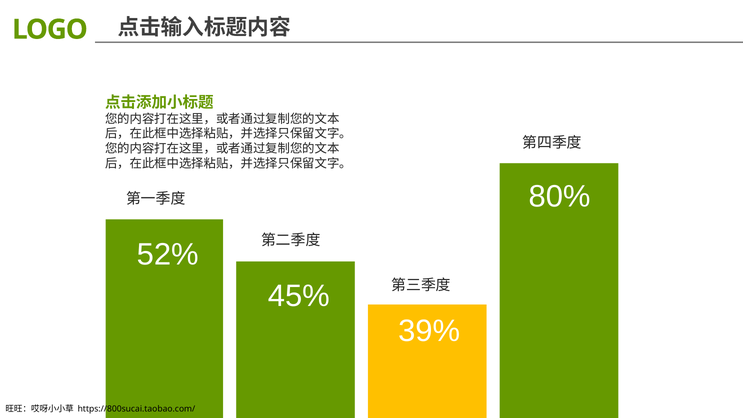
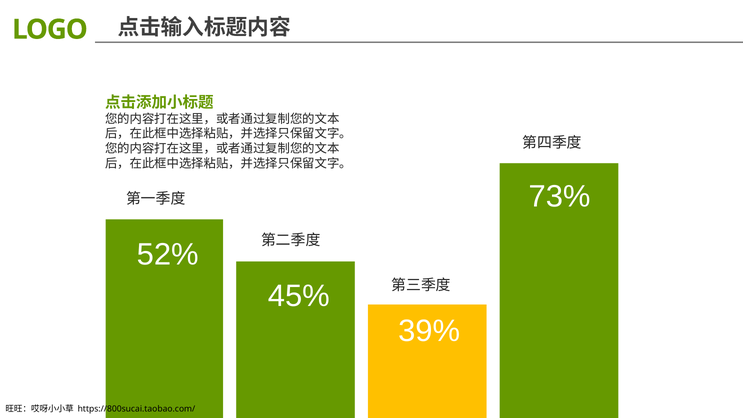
80%: 80% -> 73% (560, 197)
